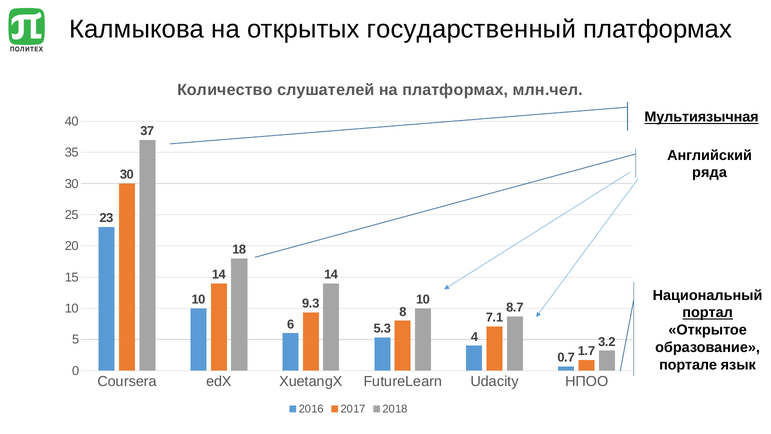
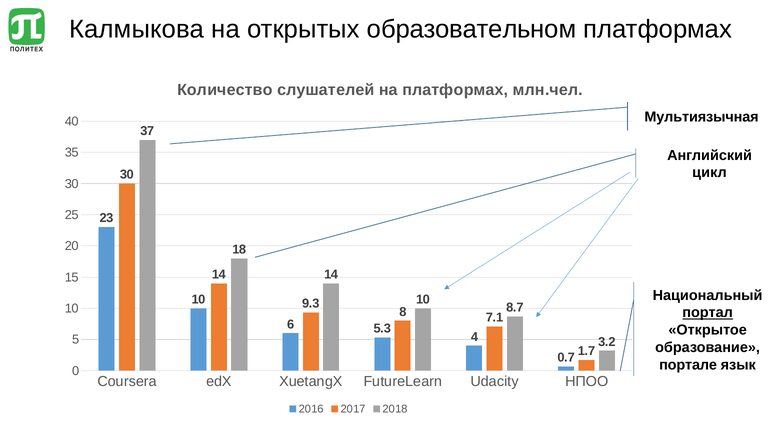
государственный: государственный -> образовательном (472, 29)
Мультиязычная underline: present -> none (702, 117)
ряда: ряда -> цикл (710, 173)
